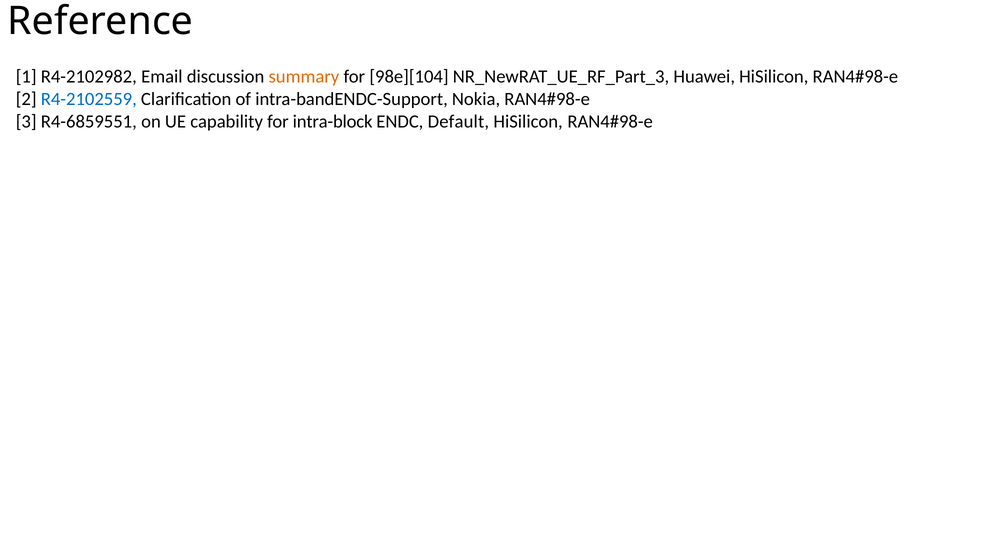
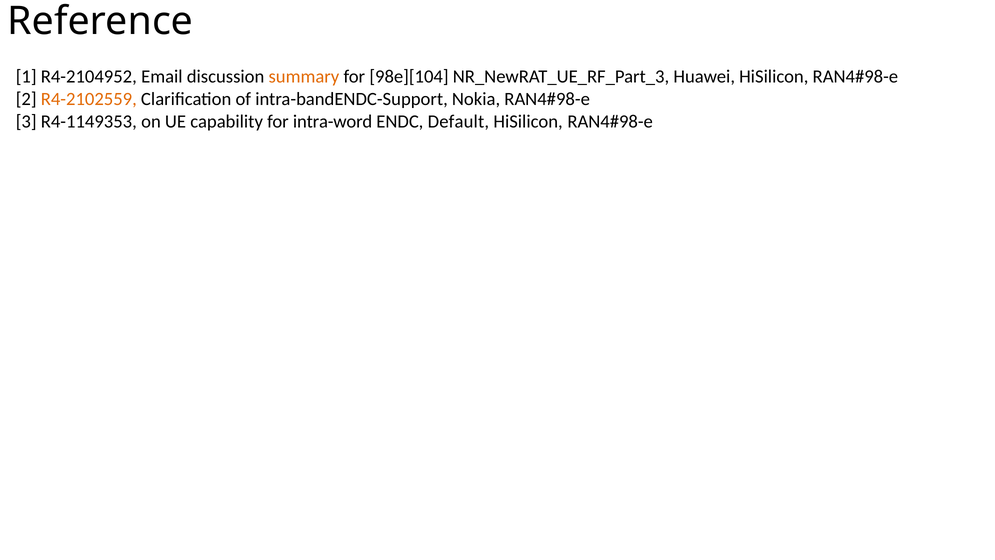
R4-2102982: R4-2102982 -> R4-2104952 (89, 77)
R4-2102559 colour: blue -> orange (89, 99)
R4-6859551: R4-6859551 -> R4-1149353 (89, 121)
intra-block: intra-block -> intra-word (333, 121)
